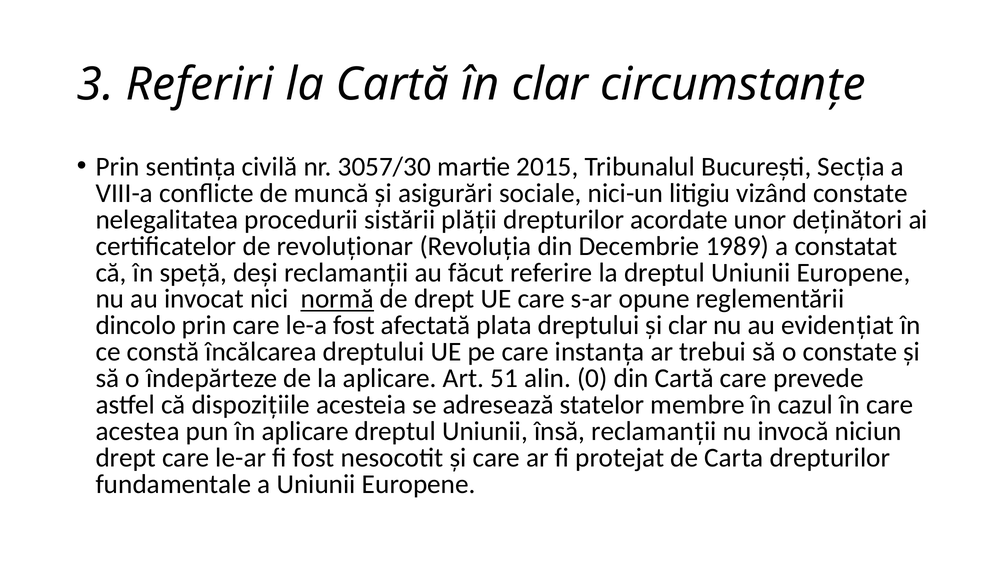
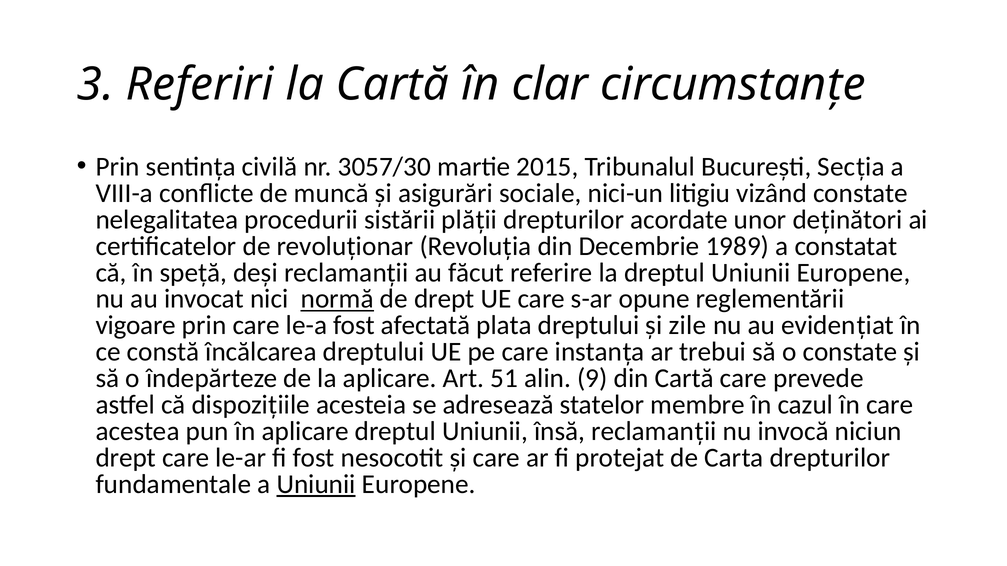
dincolo: dincolo -> vigoare (136, 326)
şi clar: clar -> zile (688, 326)
0: 0 -> 9 (592, 379)
Uniunii underline: none -> present (316, 485)
